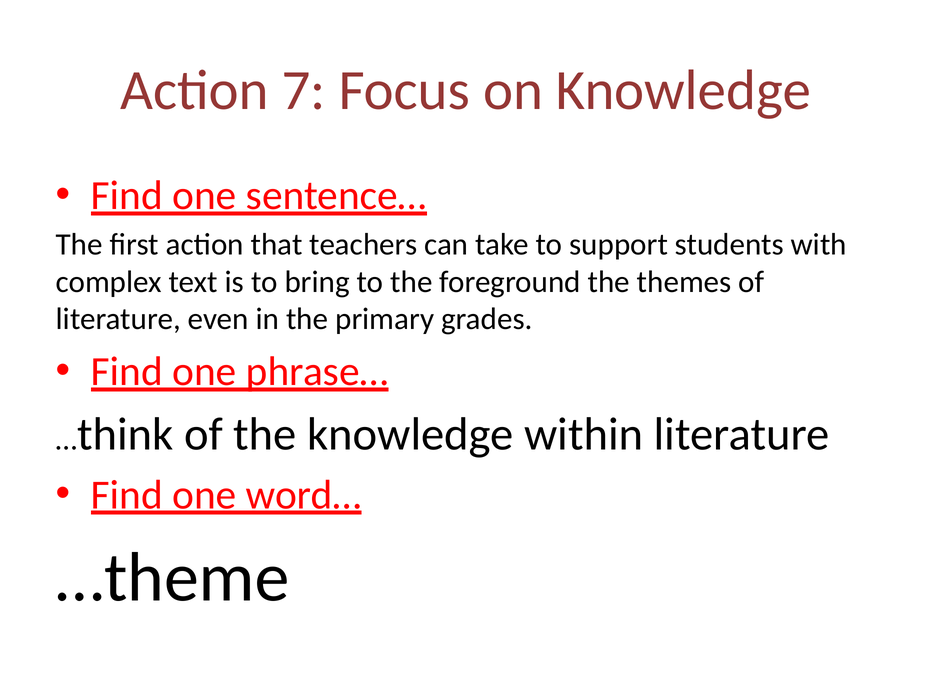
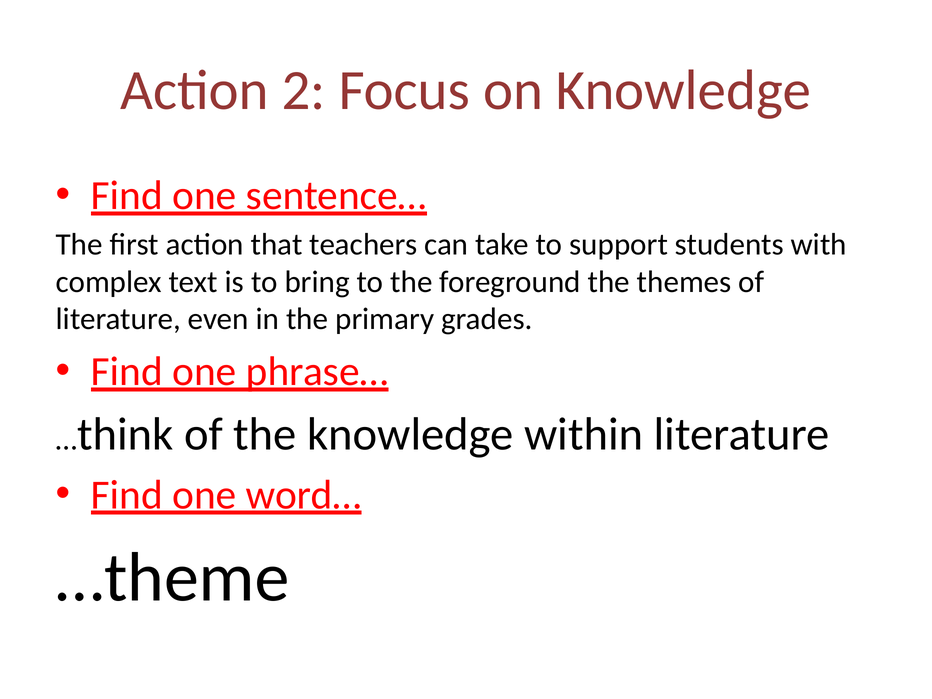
7: 7 -> 2 (304, 90)
